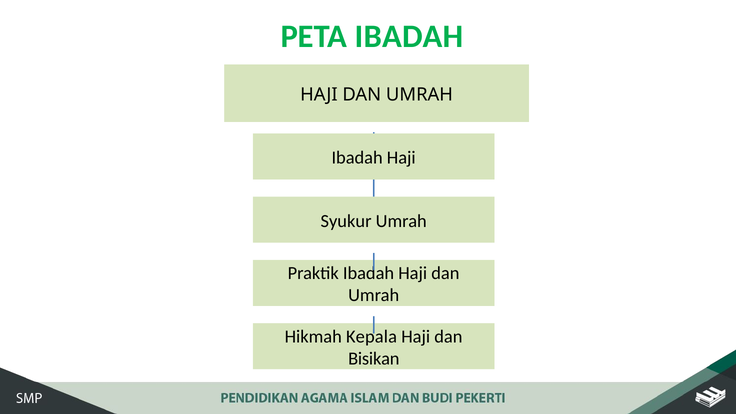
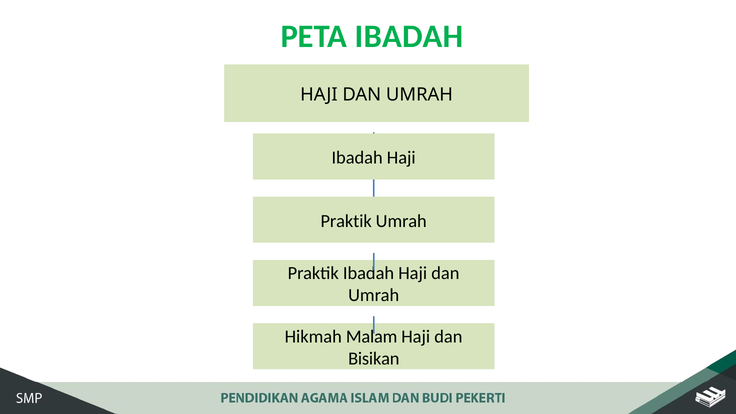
Syukur: Syukur -> Praktik (346, 221)
Kepala: Kepala -> Malam (372, 337)
